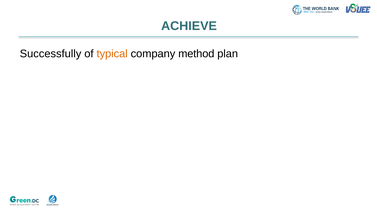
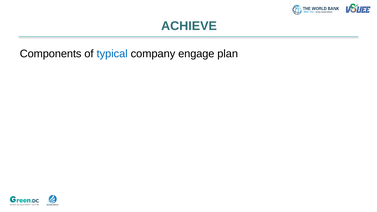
Successfully: Successfully -> Components (51, 54)
typical colour: orange -> blue (112, 54)
method: method -> engage (196, 54)
